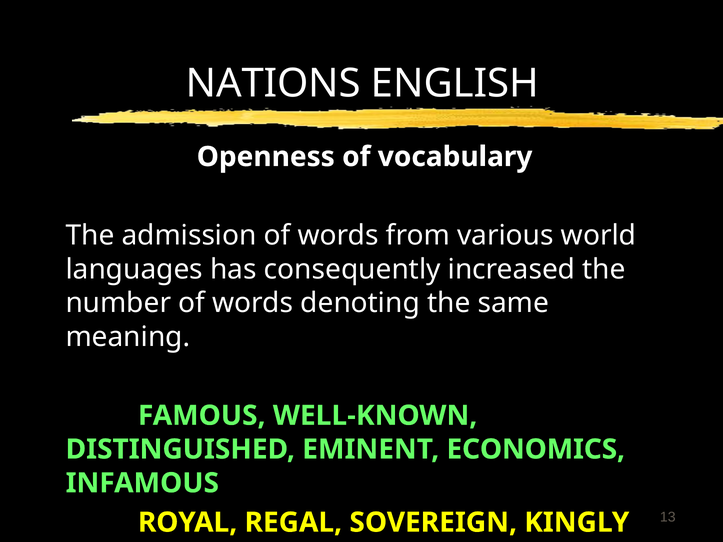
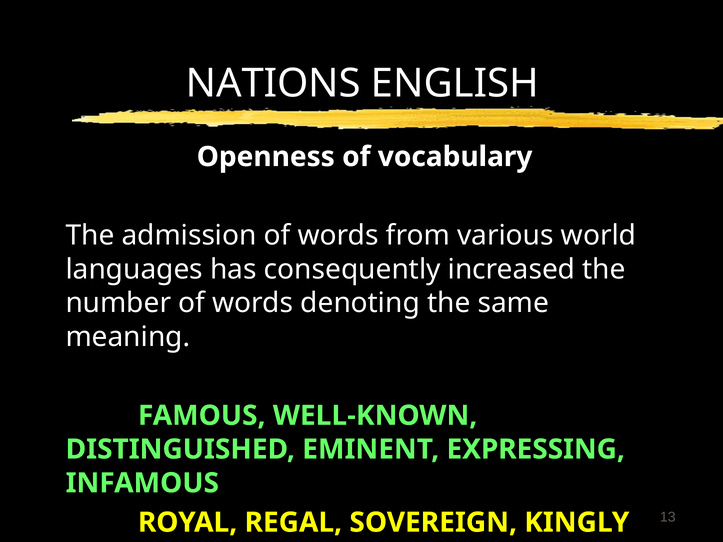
ECONOMICS: ECONOMICS -> EXPRESSING (536, 450)
